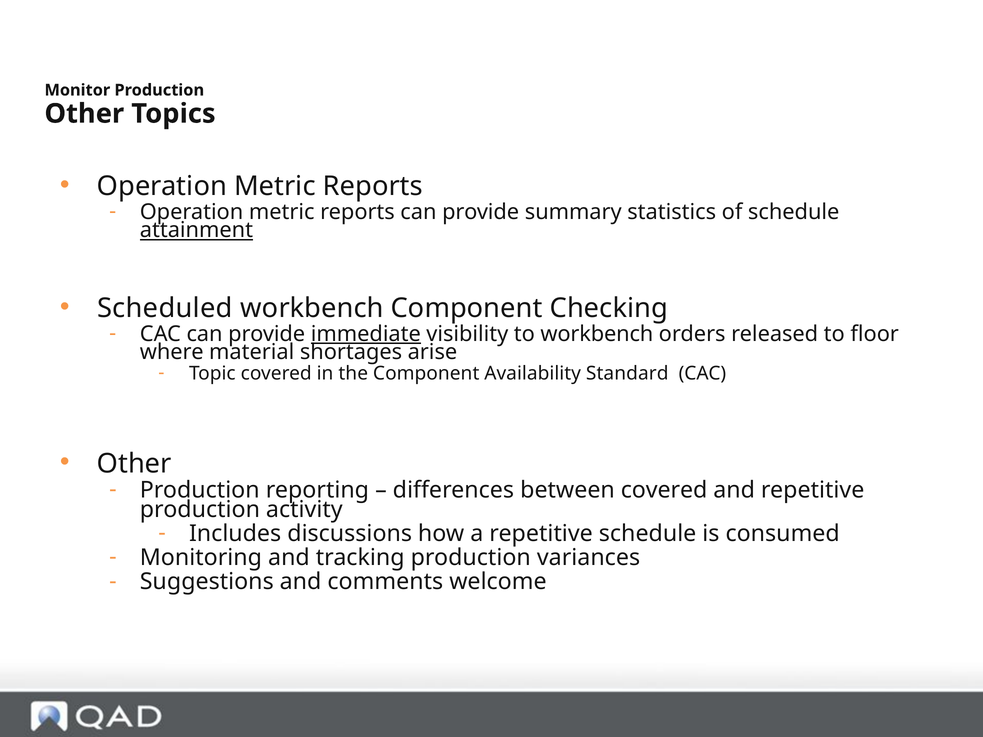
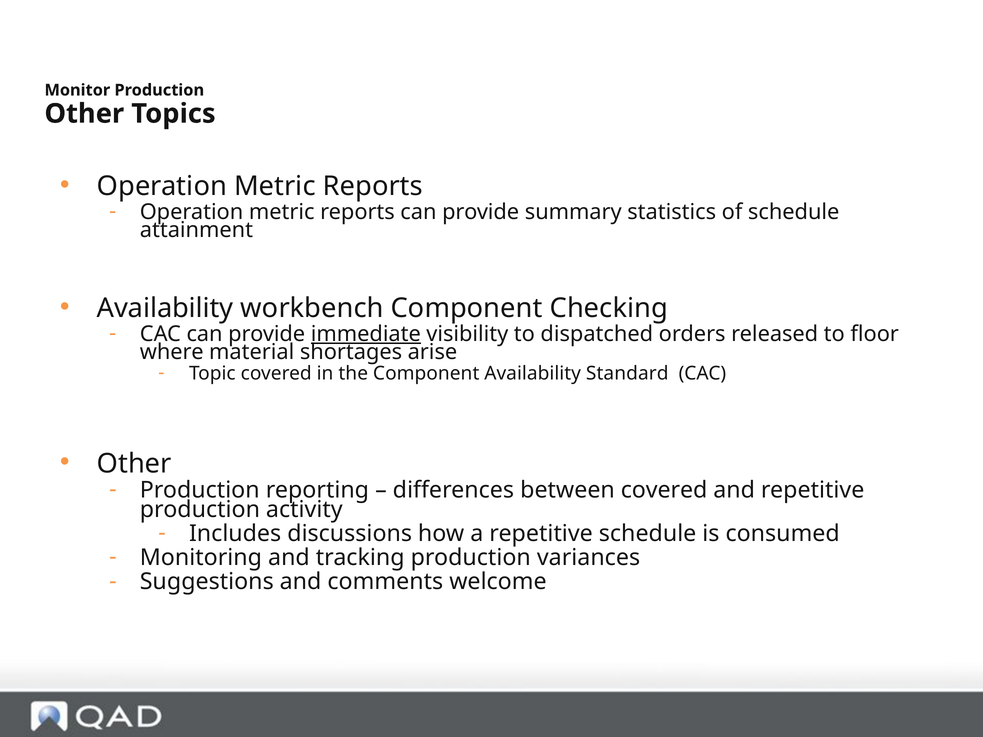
attainment underline: present -> none (196, 230)
Scheduled: Scheduled -> Availability (165, 309)
to workbench: workbench -> dispatched (597, 334)
